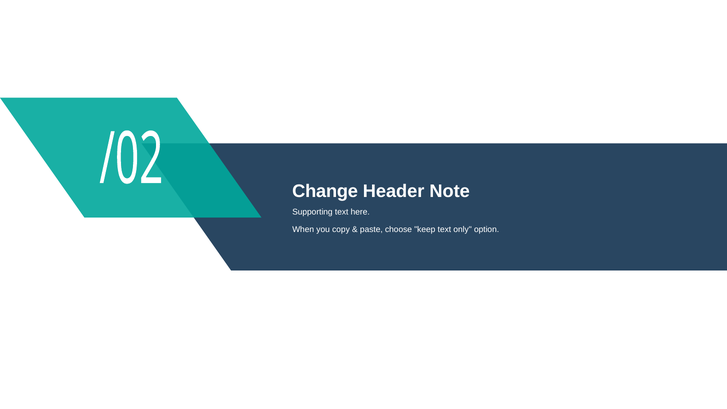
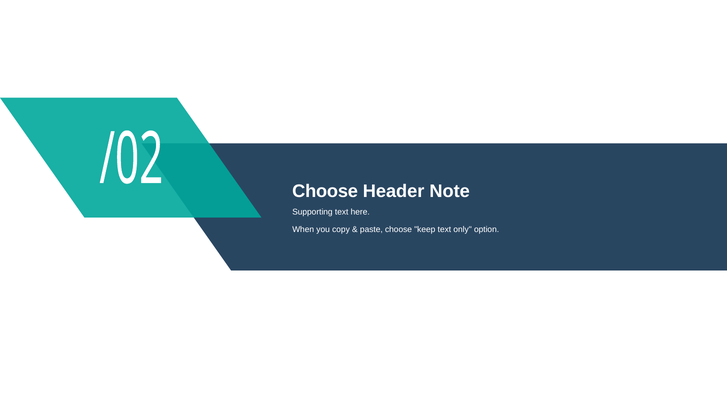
Change: Change -> Choose (325, 191)
